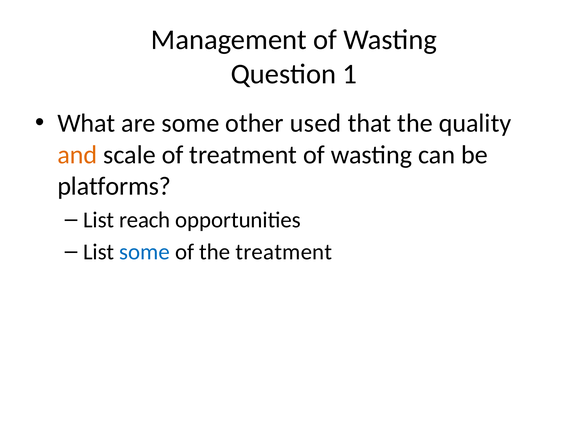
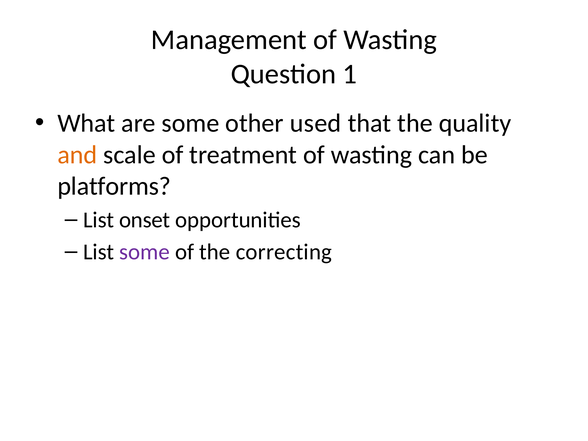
reach: reach -> onset (145, 220)
some colour: blue -> purple (145, 252)
the treatment: treatment -> correcting (284, 252)
